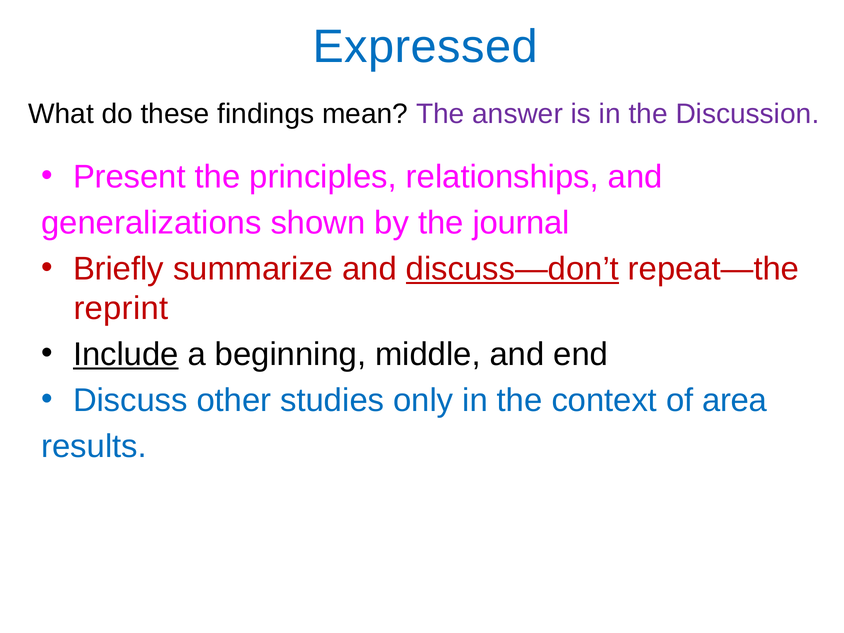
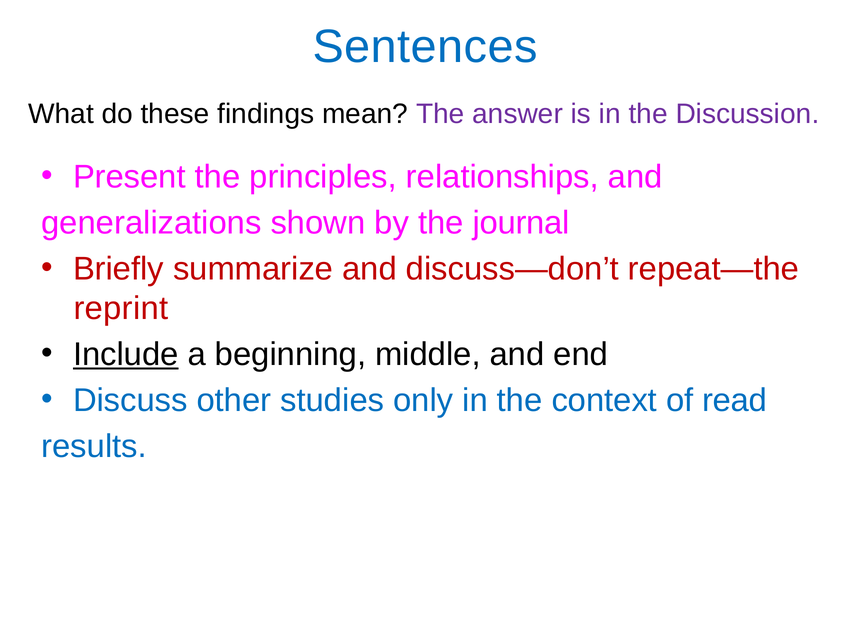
Expressed: Expressed -> Sentences (425, 47)
discuss—don’t underline: present -> none (512, 269)
area: area -> read (734, 400)
